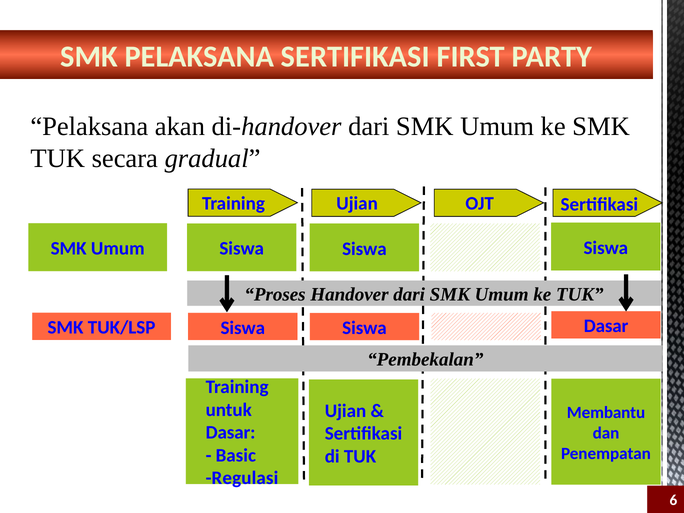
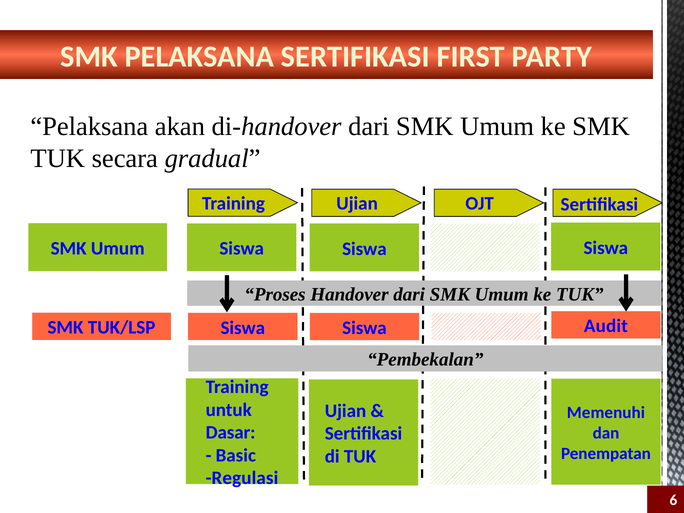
Siswa Dasar: Dasar -> Audit (606, 326)
Membantu: Membantu -> Memenuhi (606, 412)
